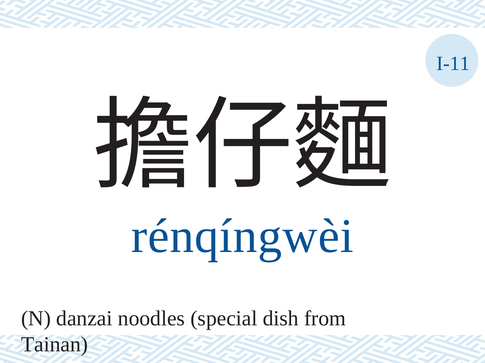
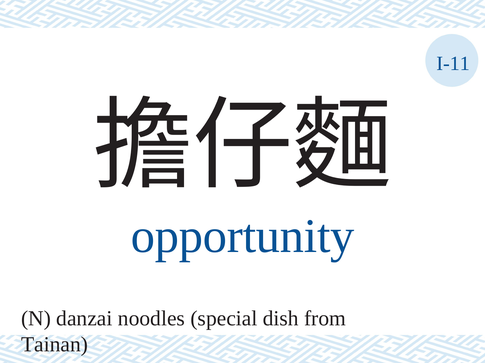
rénqíngwèi: rénqíngwèi -> opportunity (243, 237)
